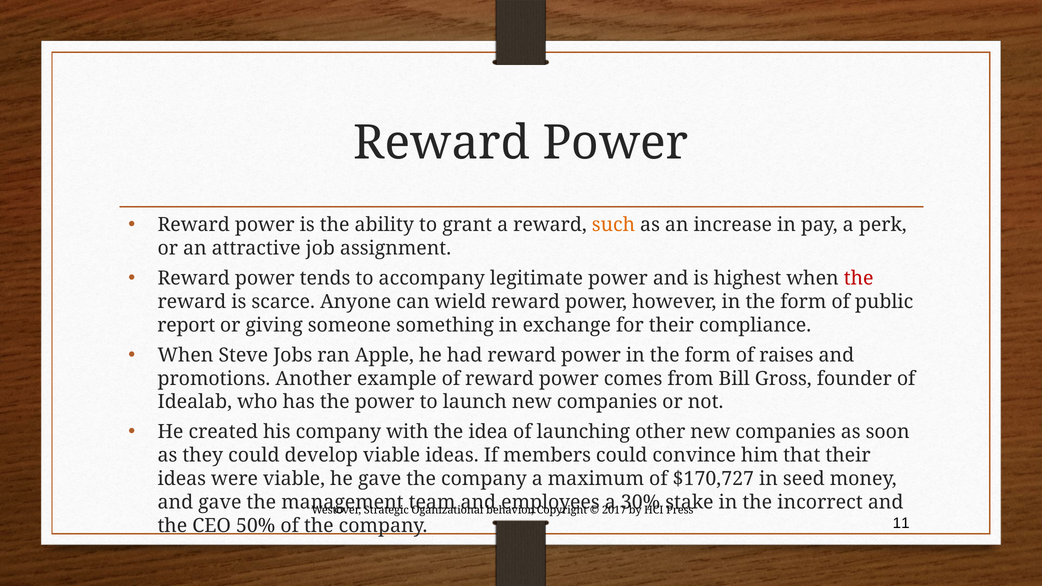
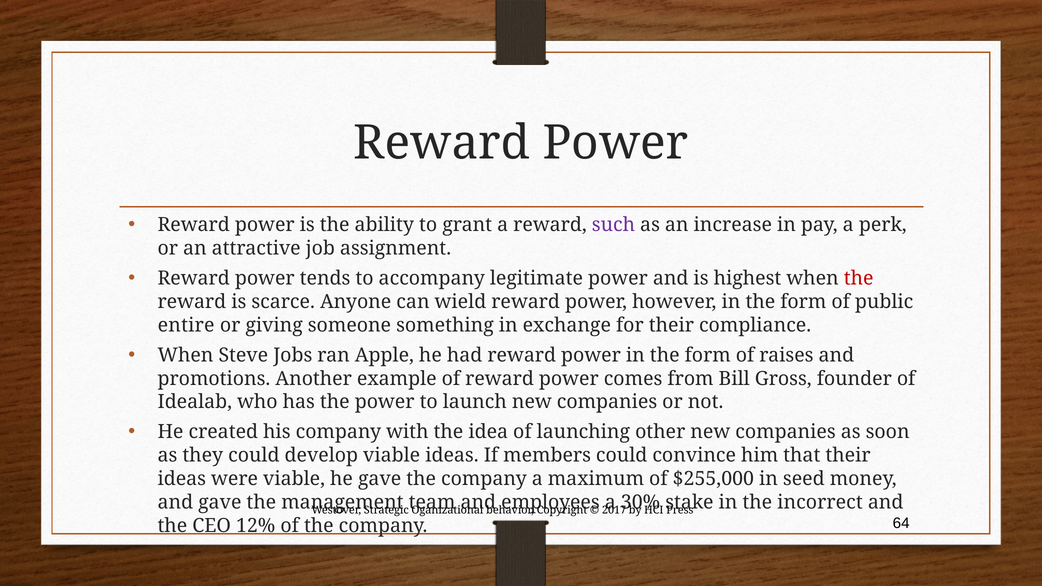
such colour: orange -> purple (613, 225)
report: report -> entire (186, 325)
$170,727: $170,727 -> $255,000 (713, 479)
50%: 50% -> 12% (256, 526)
11: 11 -> 64 (901, 523)
